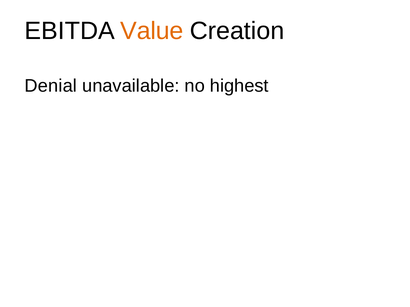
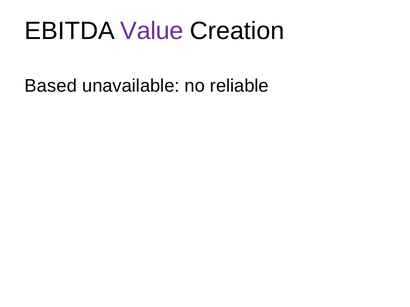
Value colour: orange -> purple (152, 31)
Denial: Denial -> Based (51, 86)
highest: highest -> reliable (239, 86)
